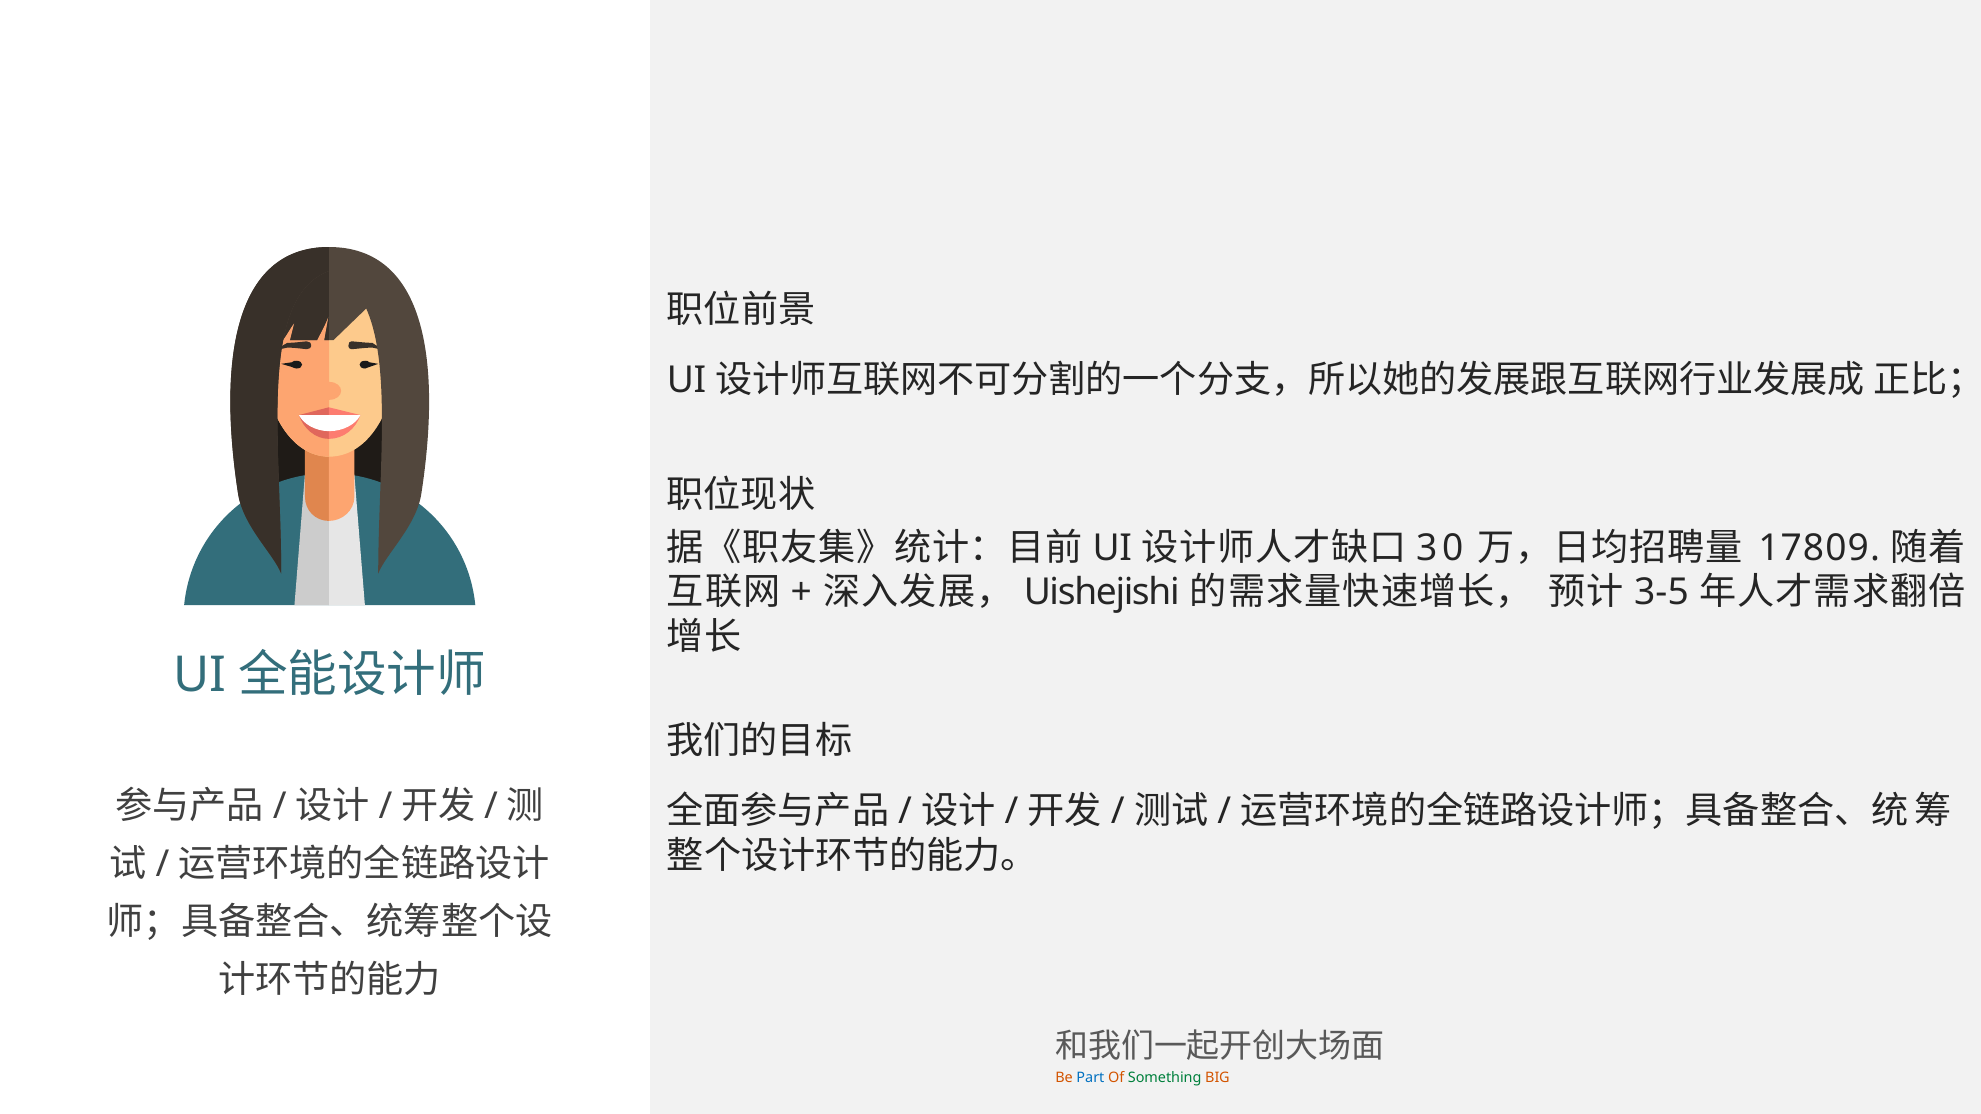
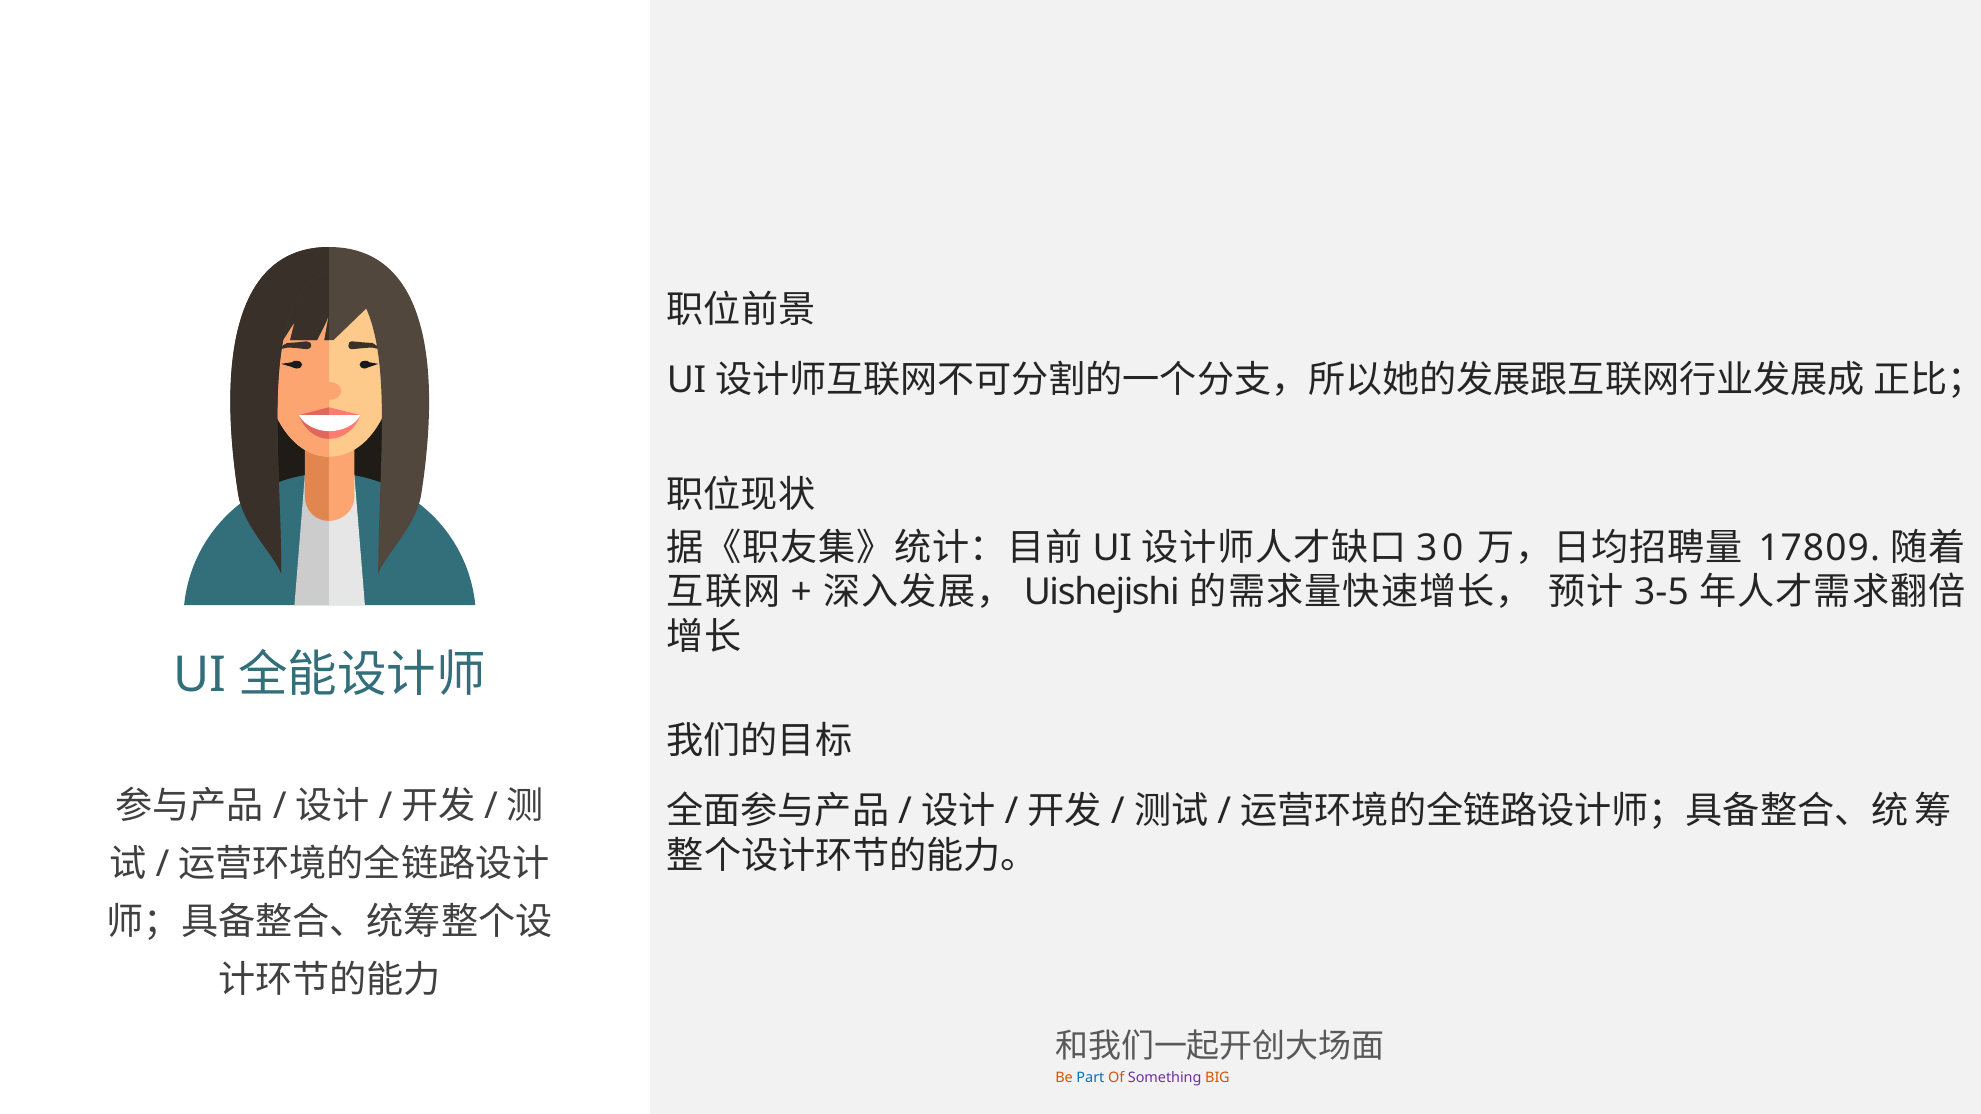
Something colour: green -> purple (1165, 1078)
